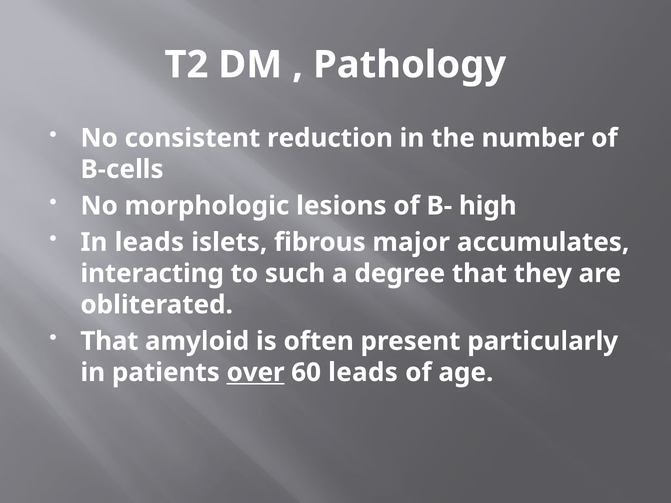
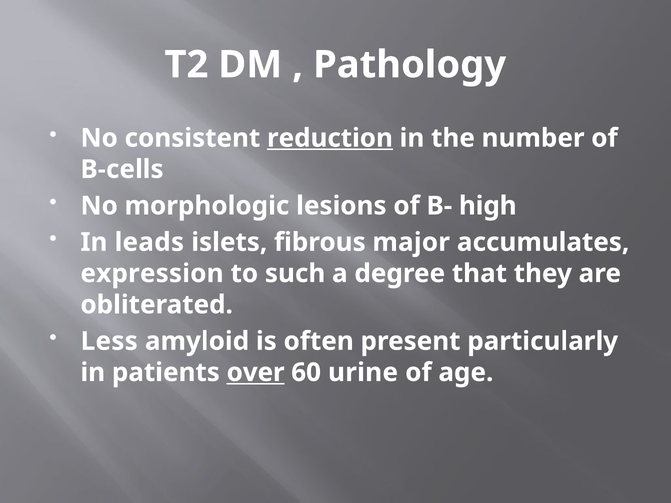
reduction underline: none -> present (330, 138)
interacting: interacting -> expression (152, 274)
That: That -> Less (109, 341)
60 leads: leads -> urine (363, 373)
